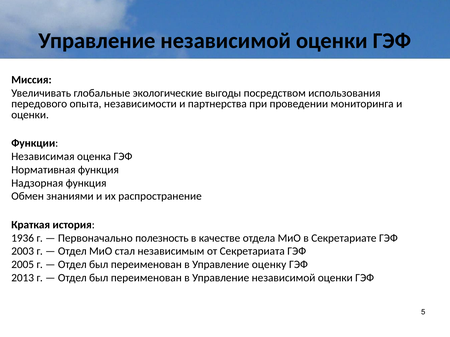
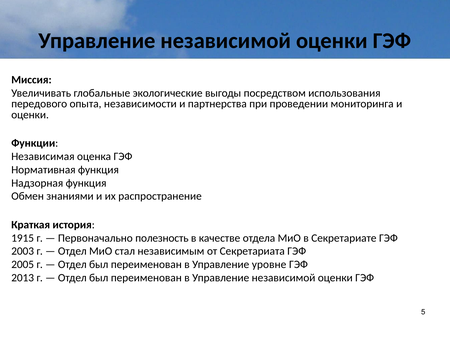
1936: 1936 -> 1915 (23, 238)
оценку: оценку -> уровне (269, 265)
